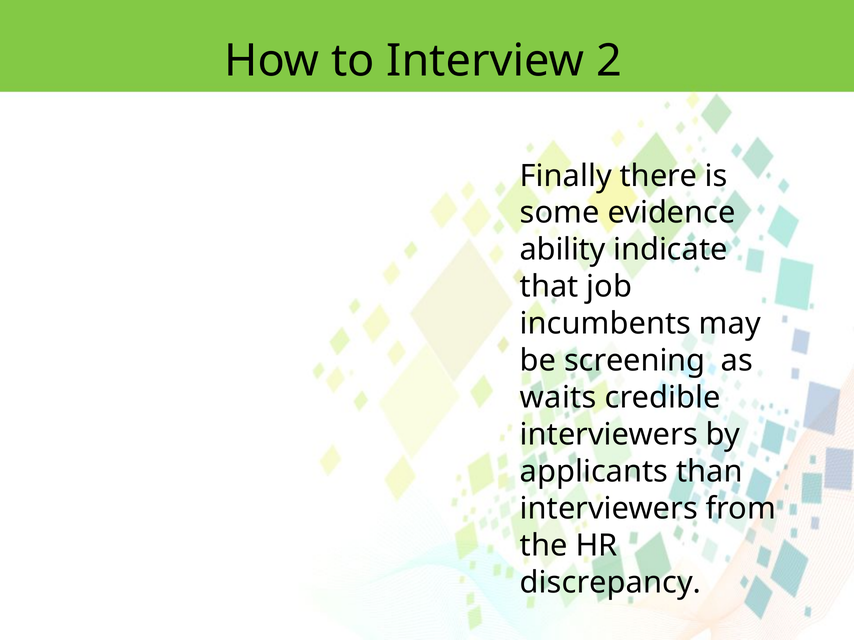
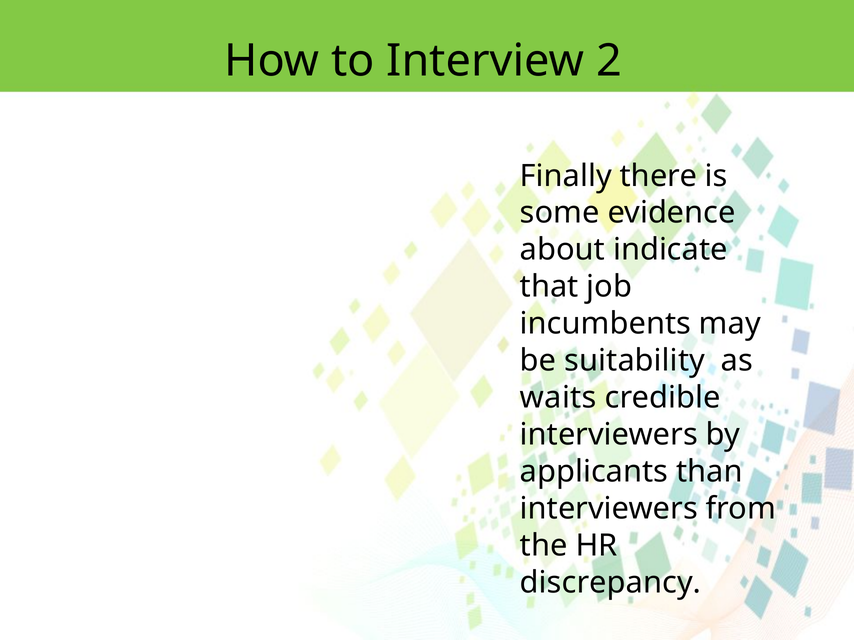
ability: ability -> about (562, 250)
screening: screening -> suitability (635, 361)
